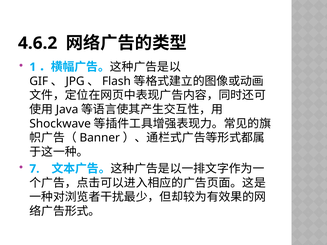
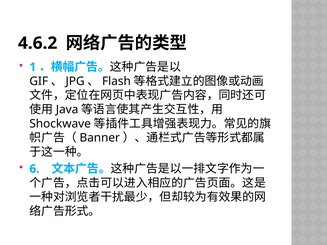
7: 7 -> 6 (34, 169)
